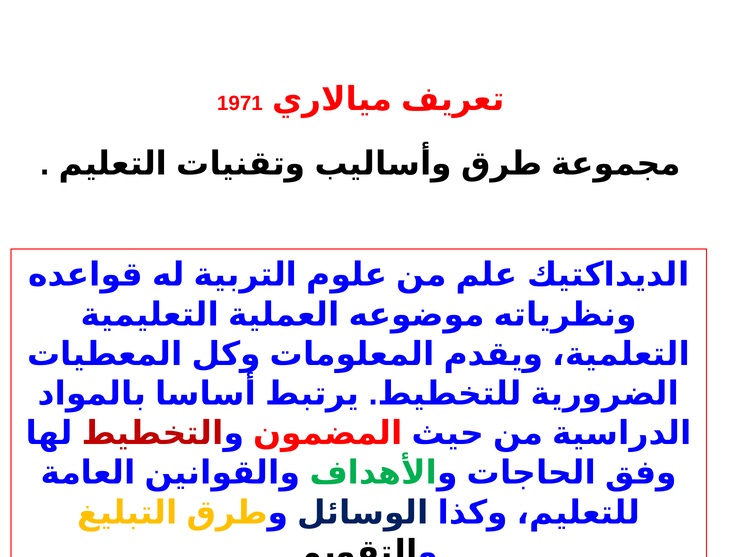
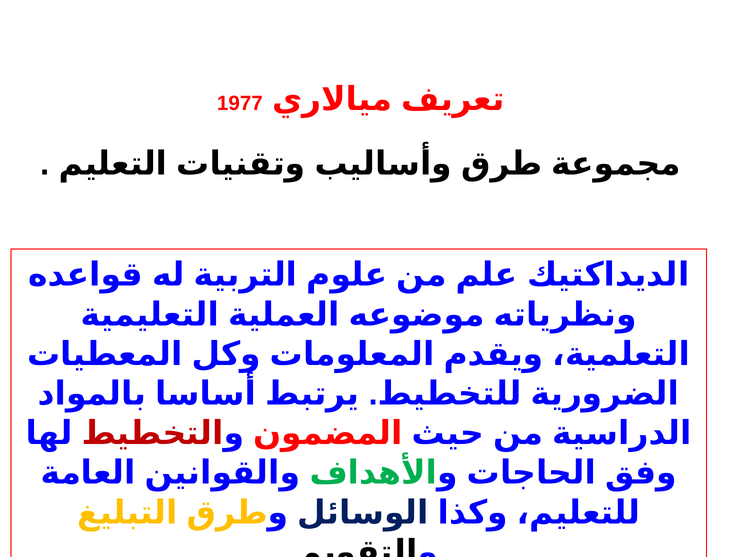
1971: 1971 -> 1977 (240, 104)
